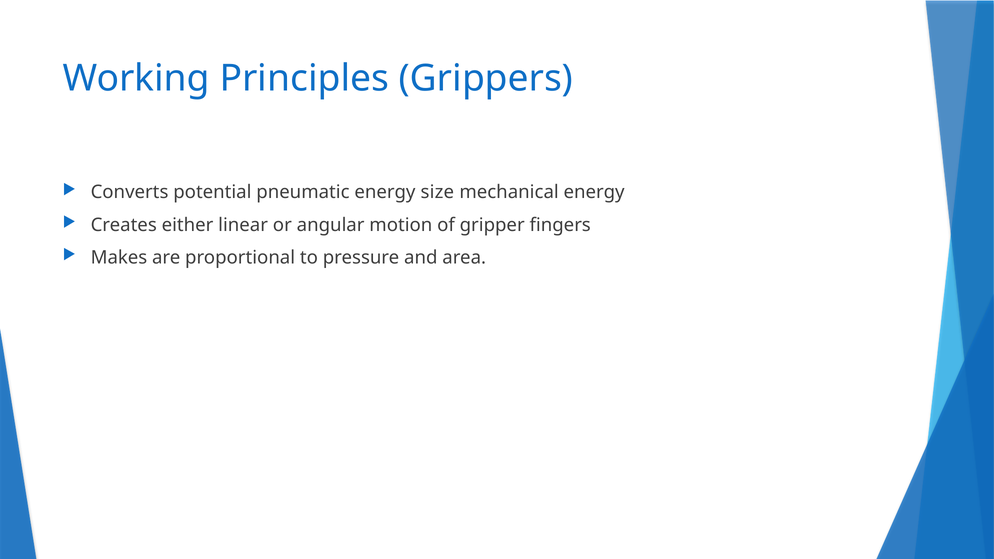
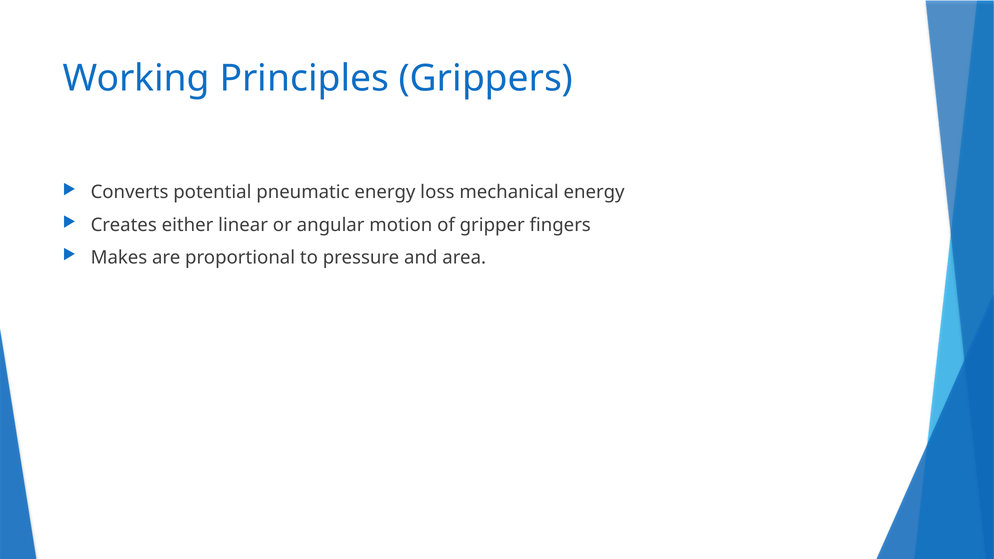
size: size -> loss (437, 192)
